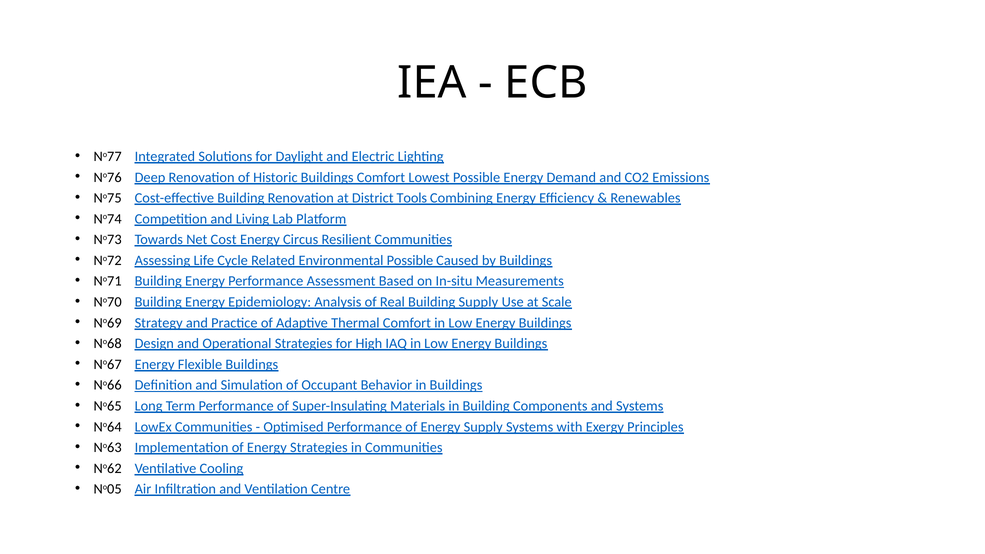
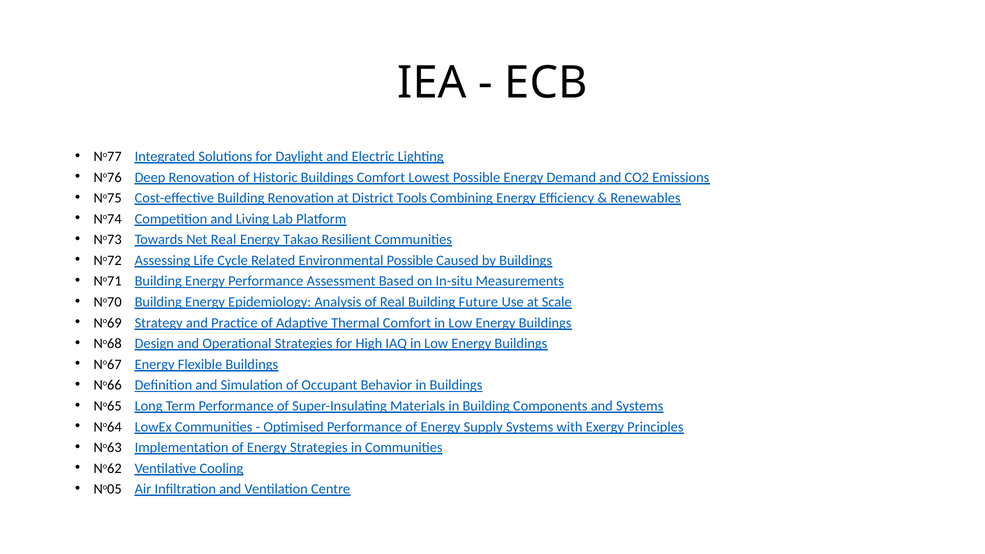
Net Cost: Cost -> Real (224, 240)
Circus: Circus -> Takao (301, 240)
Building Supply: Supply -> Future (478, 302)
